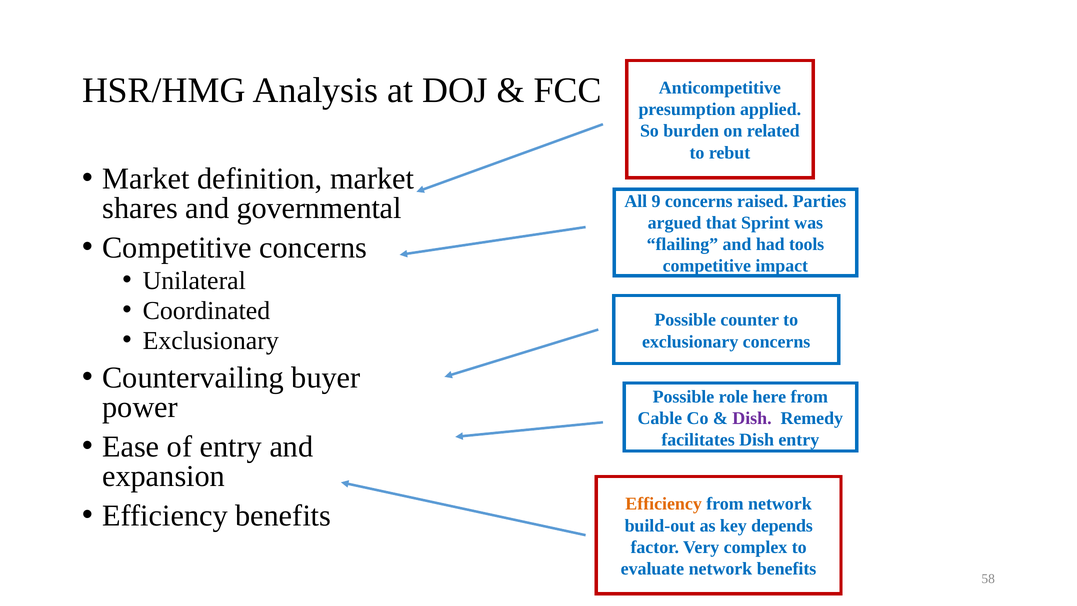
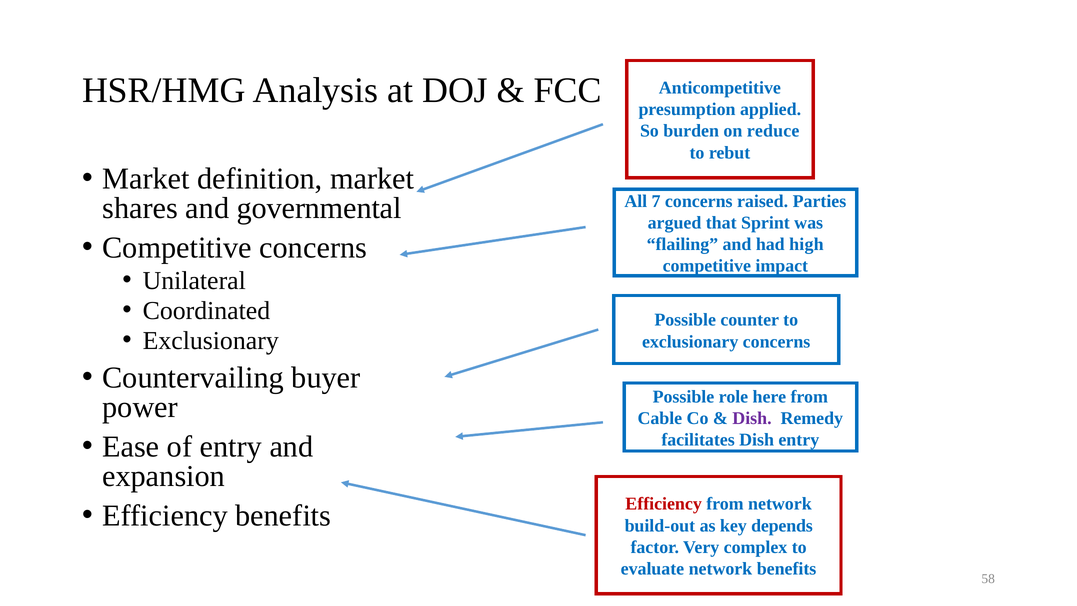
related: related -> reduce (773, 131)
9: 9 -> 7 (656, 201)
tools: tools -> high (806, 244)
Efficiency colour: orange -> red (664, 504)
